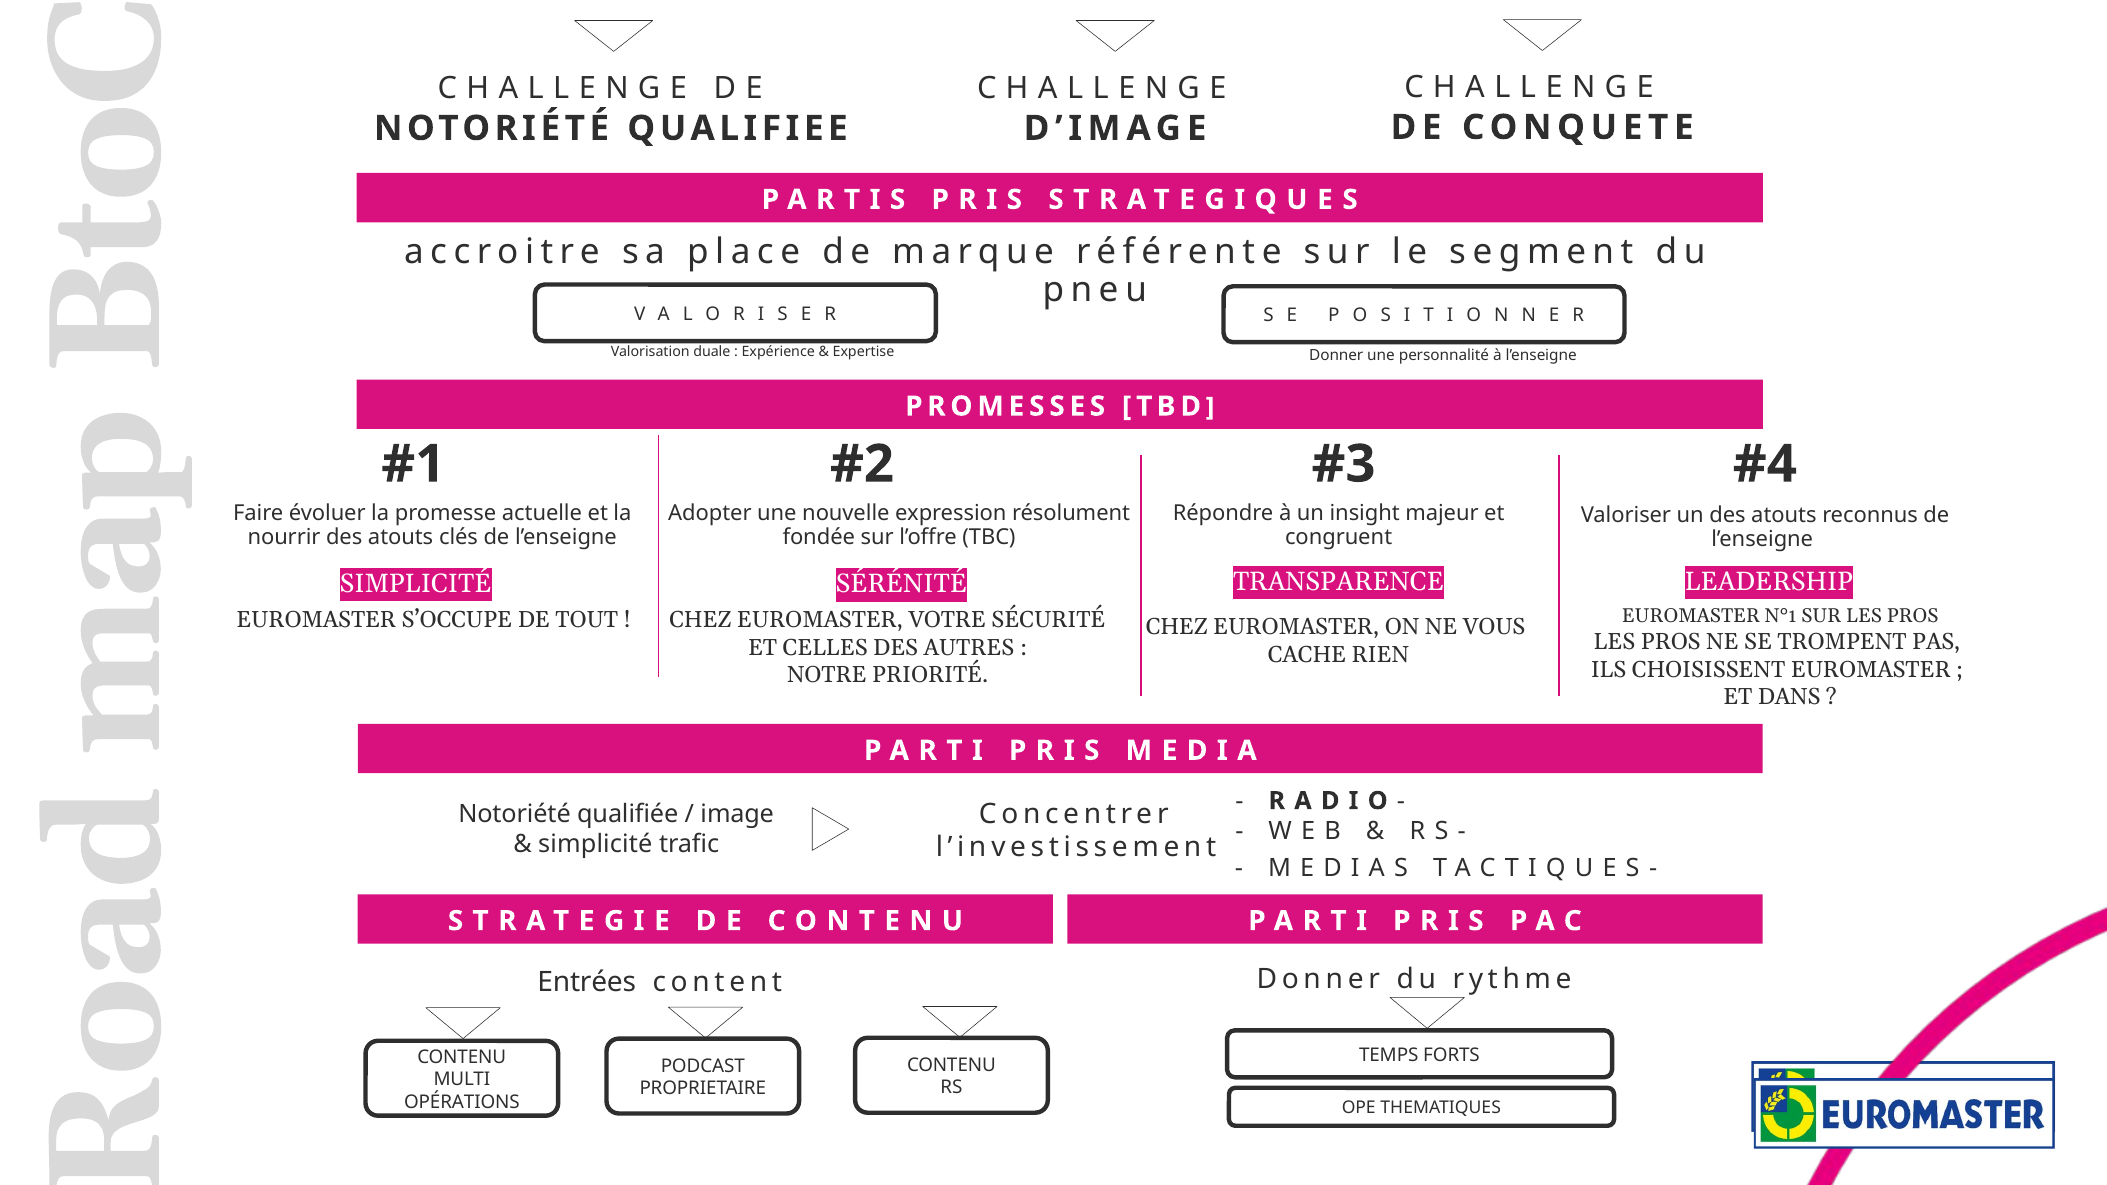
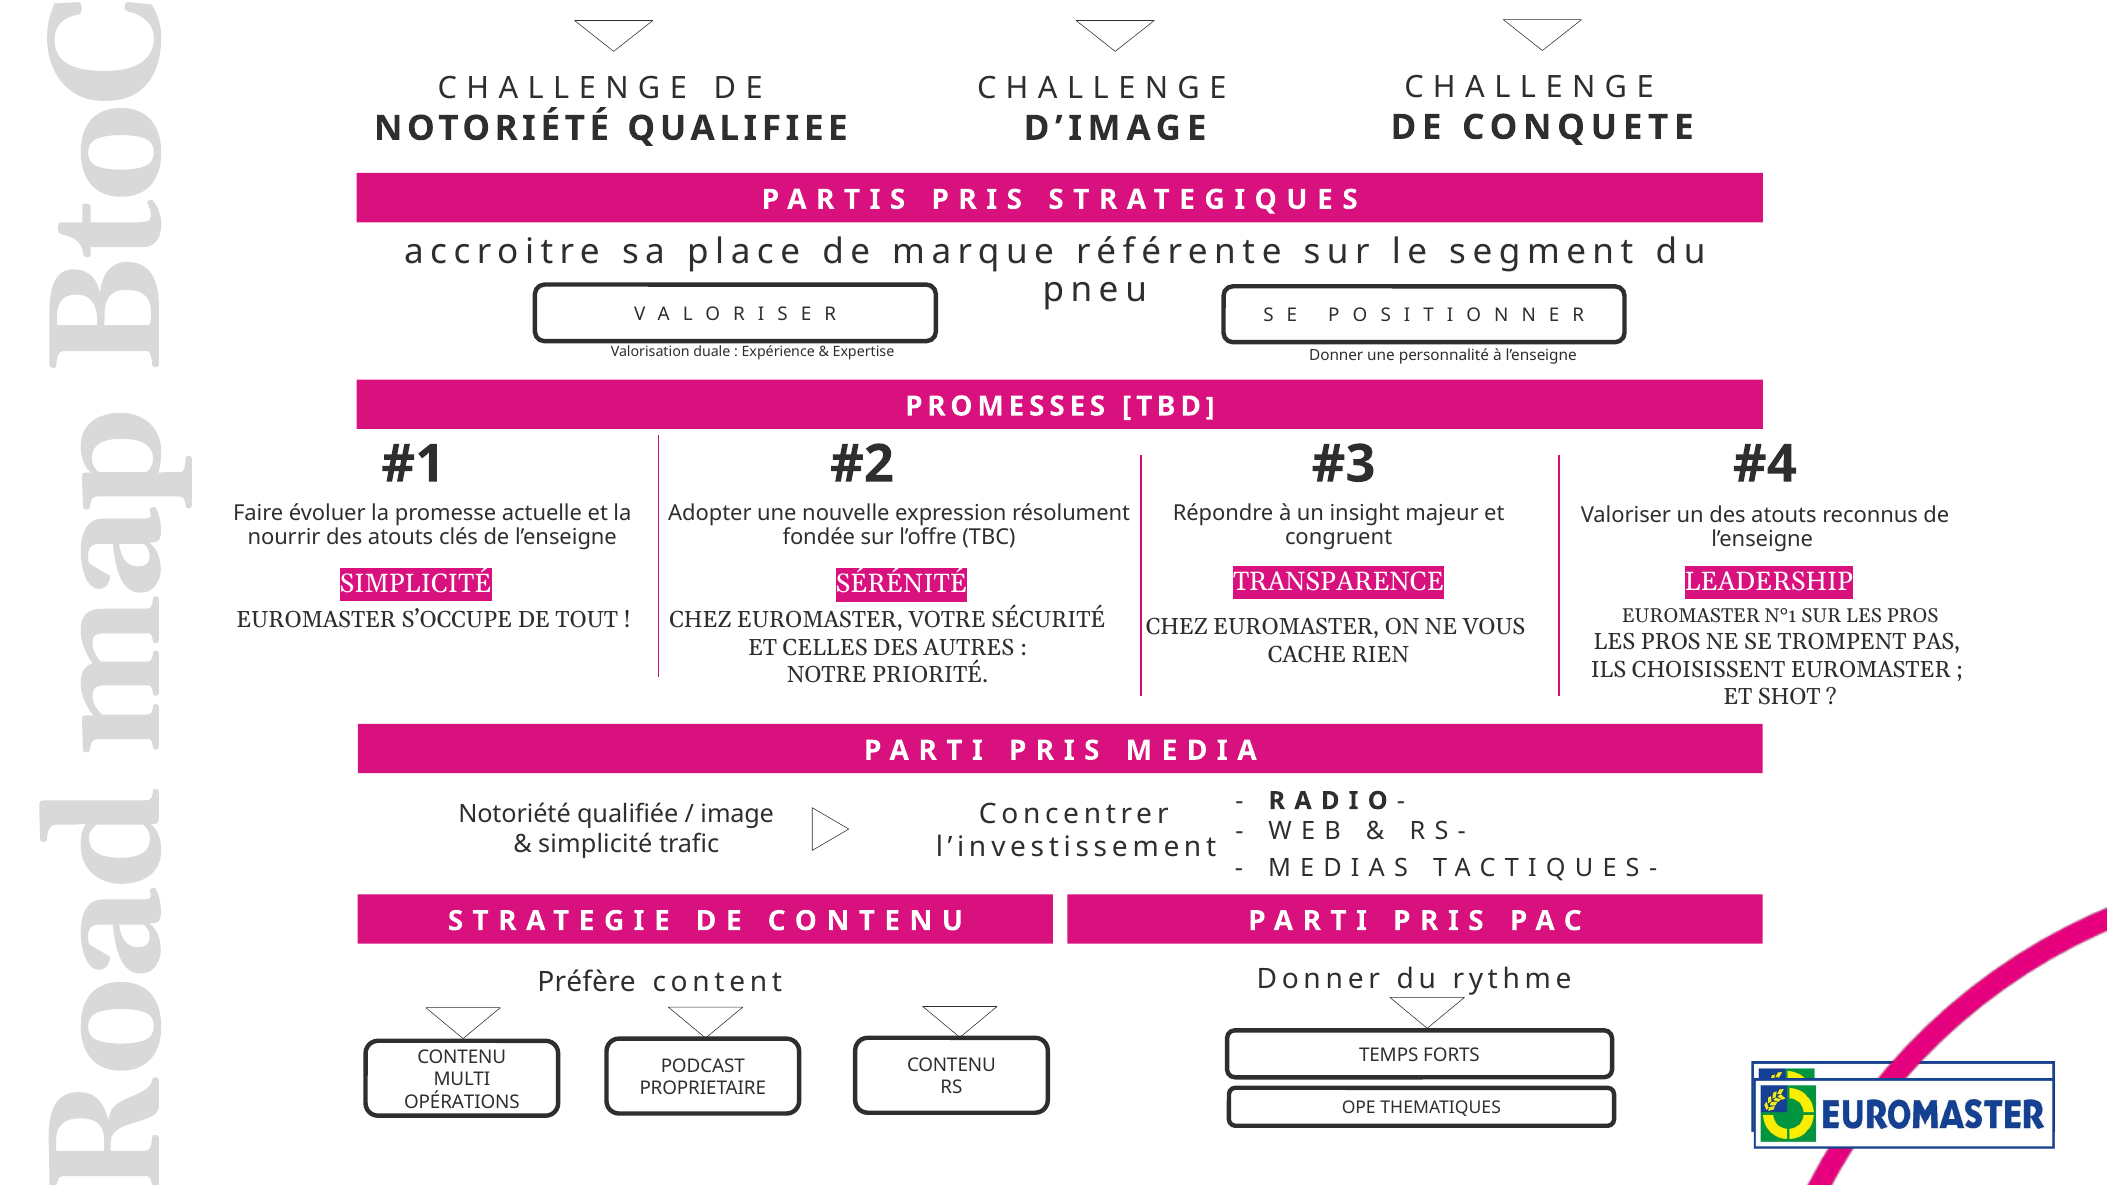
DANS: DANS -> SHOT (1789, 697)
Entrées: Entrées -> Préfère (587, 982)
